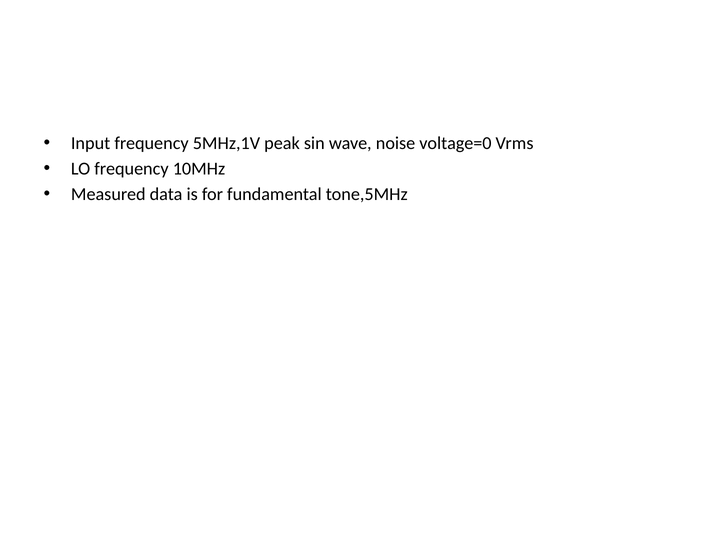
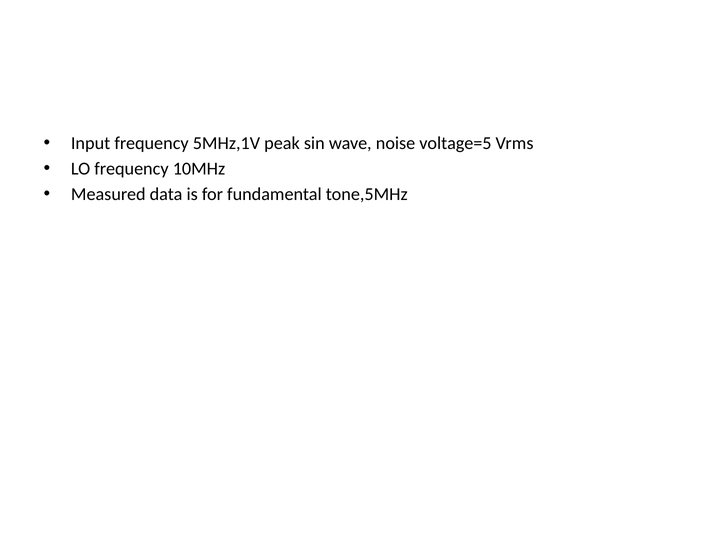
voltage=0: voltage=0 -> voltage=5 (455, 143)
